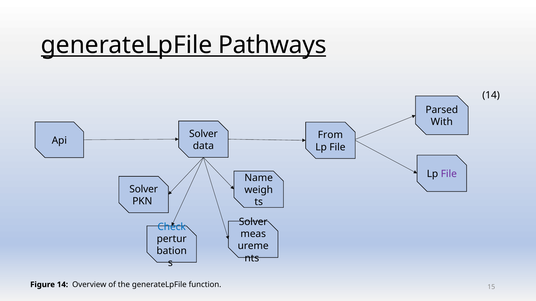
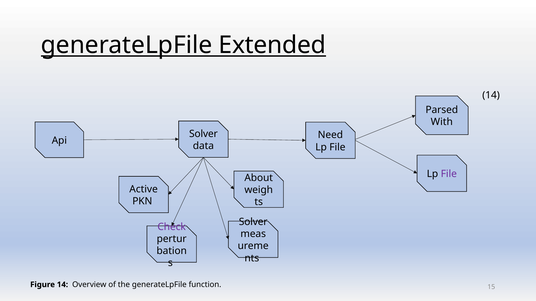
Pathways: Pathways -> Extended (272, 45)
From: From -> Need (330, 135)
Name: Name -> About (259, 178)
Solver: Solver -> Active (144, 190)
Check colour: blue -> purple (172, 227)
